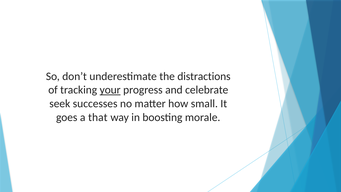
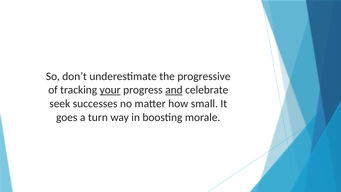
distractions: distractions -> progressive (204, 76)
and underline: none -> present (174, 90)
that: that -> turn (98, 117)
